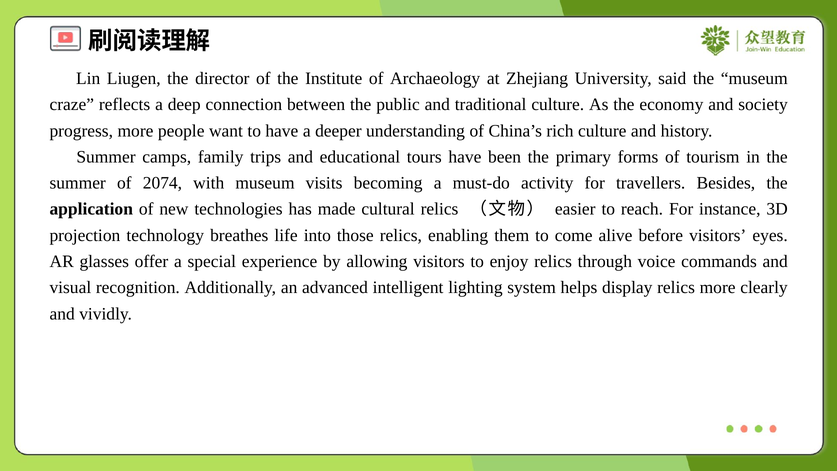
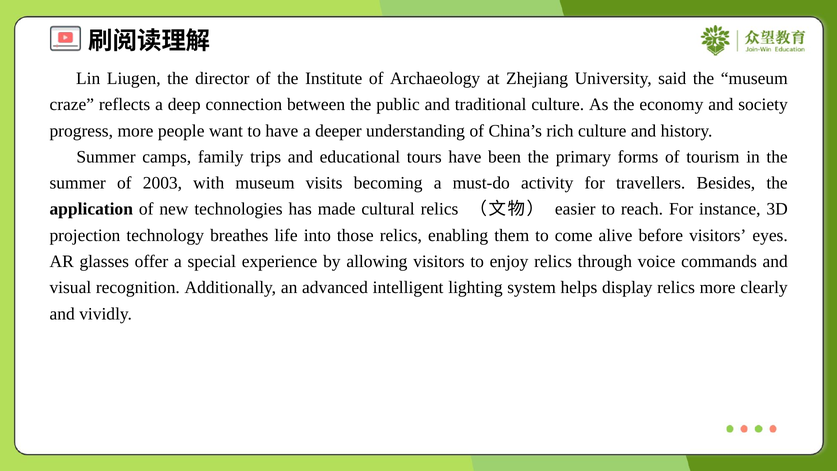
2074: 2074 -> 2003 (162, 183)
